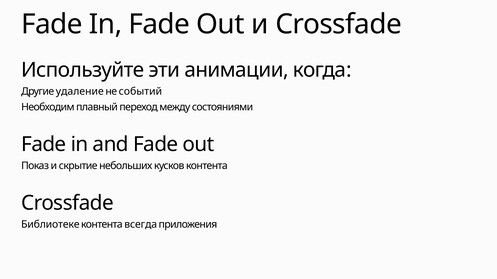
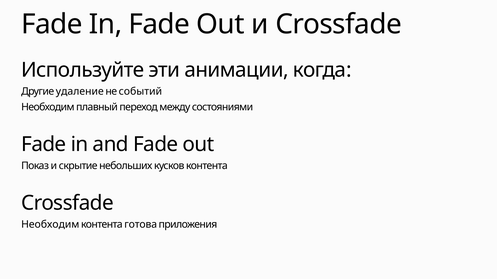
Библиотеке: Библиотеке -> Необходим (50, 225)
всегда: всегда -> готова (141, 225)
